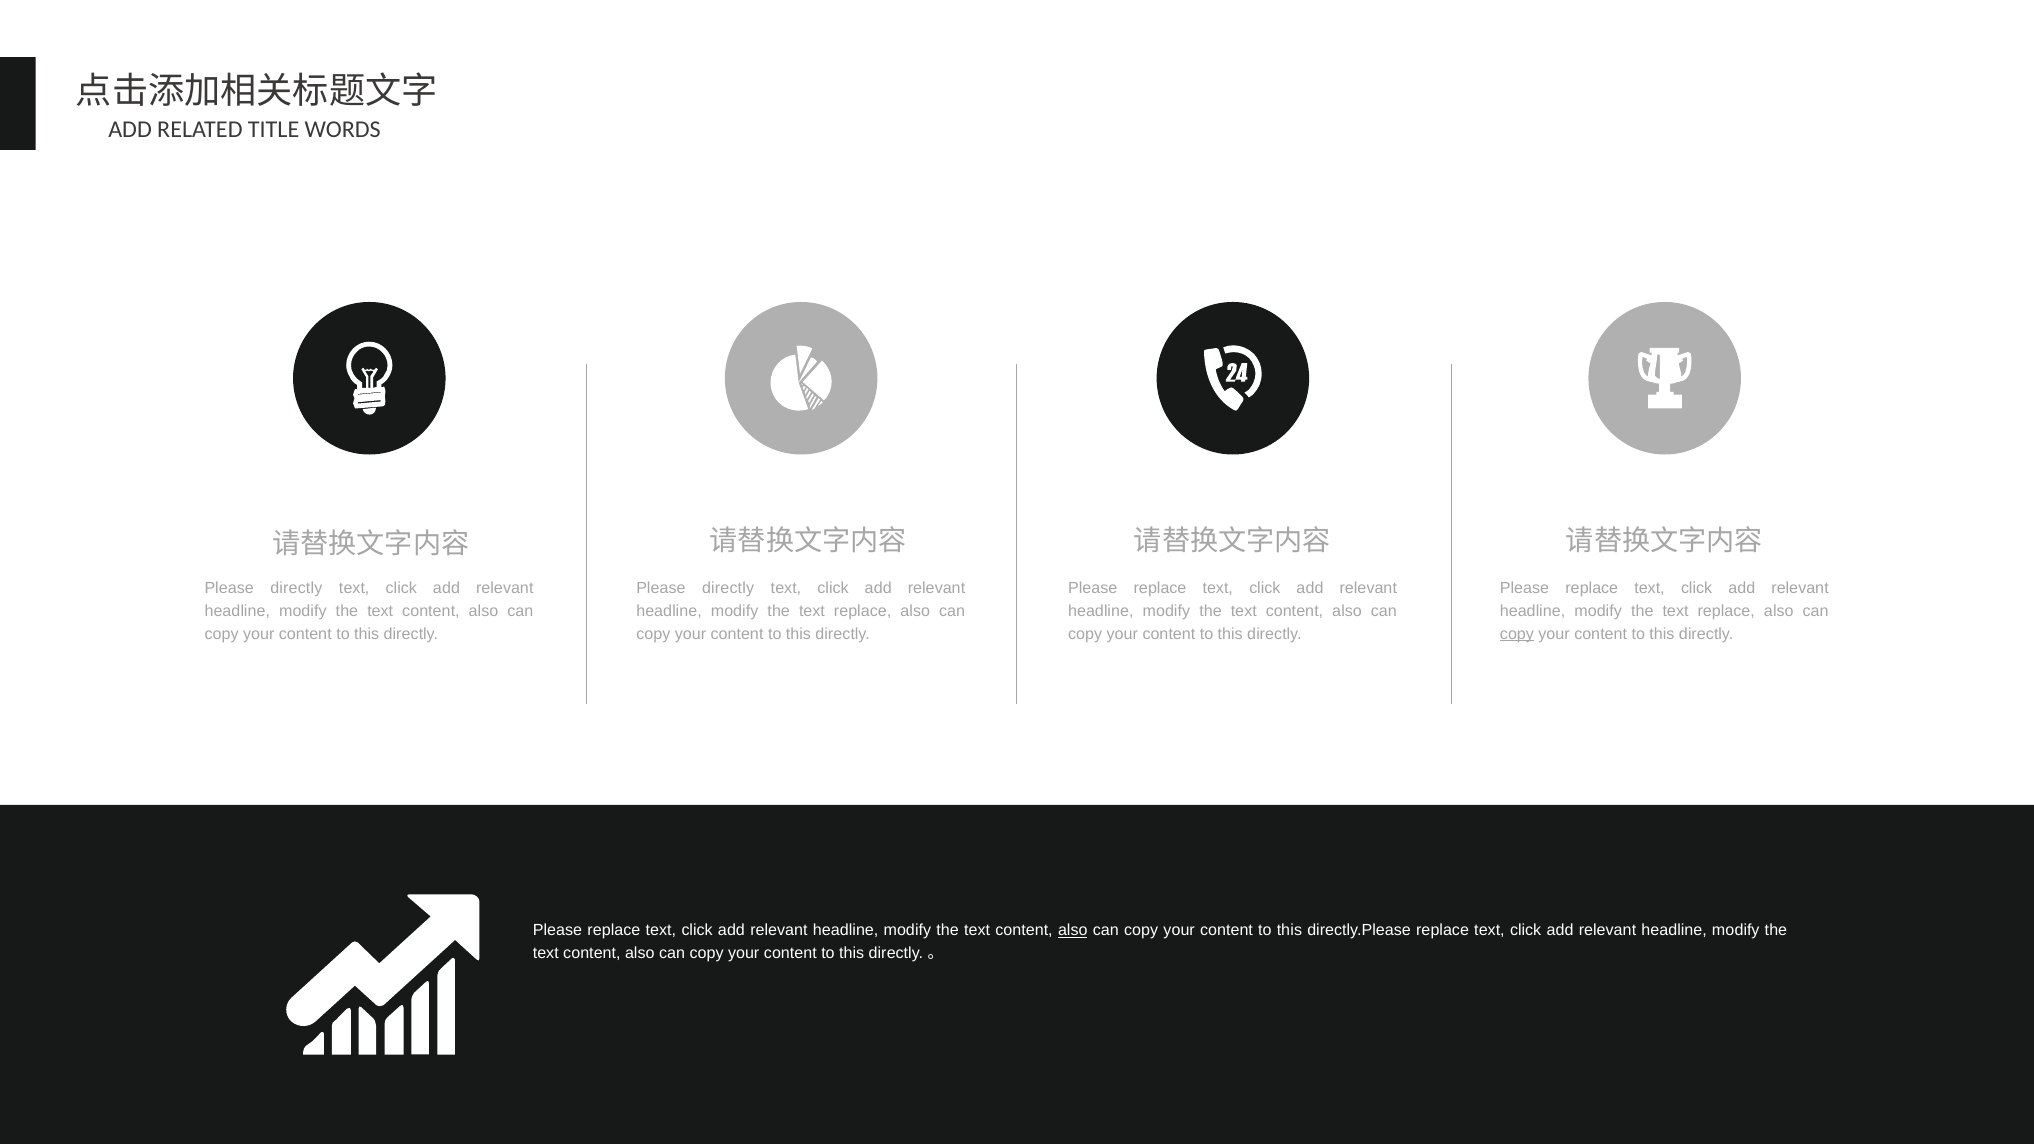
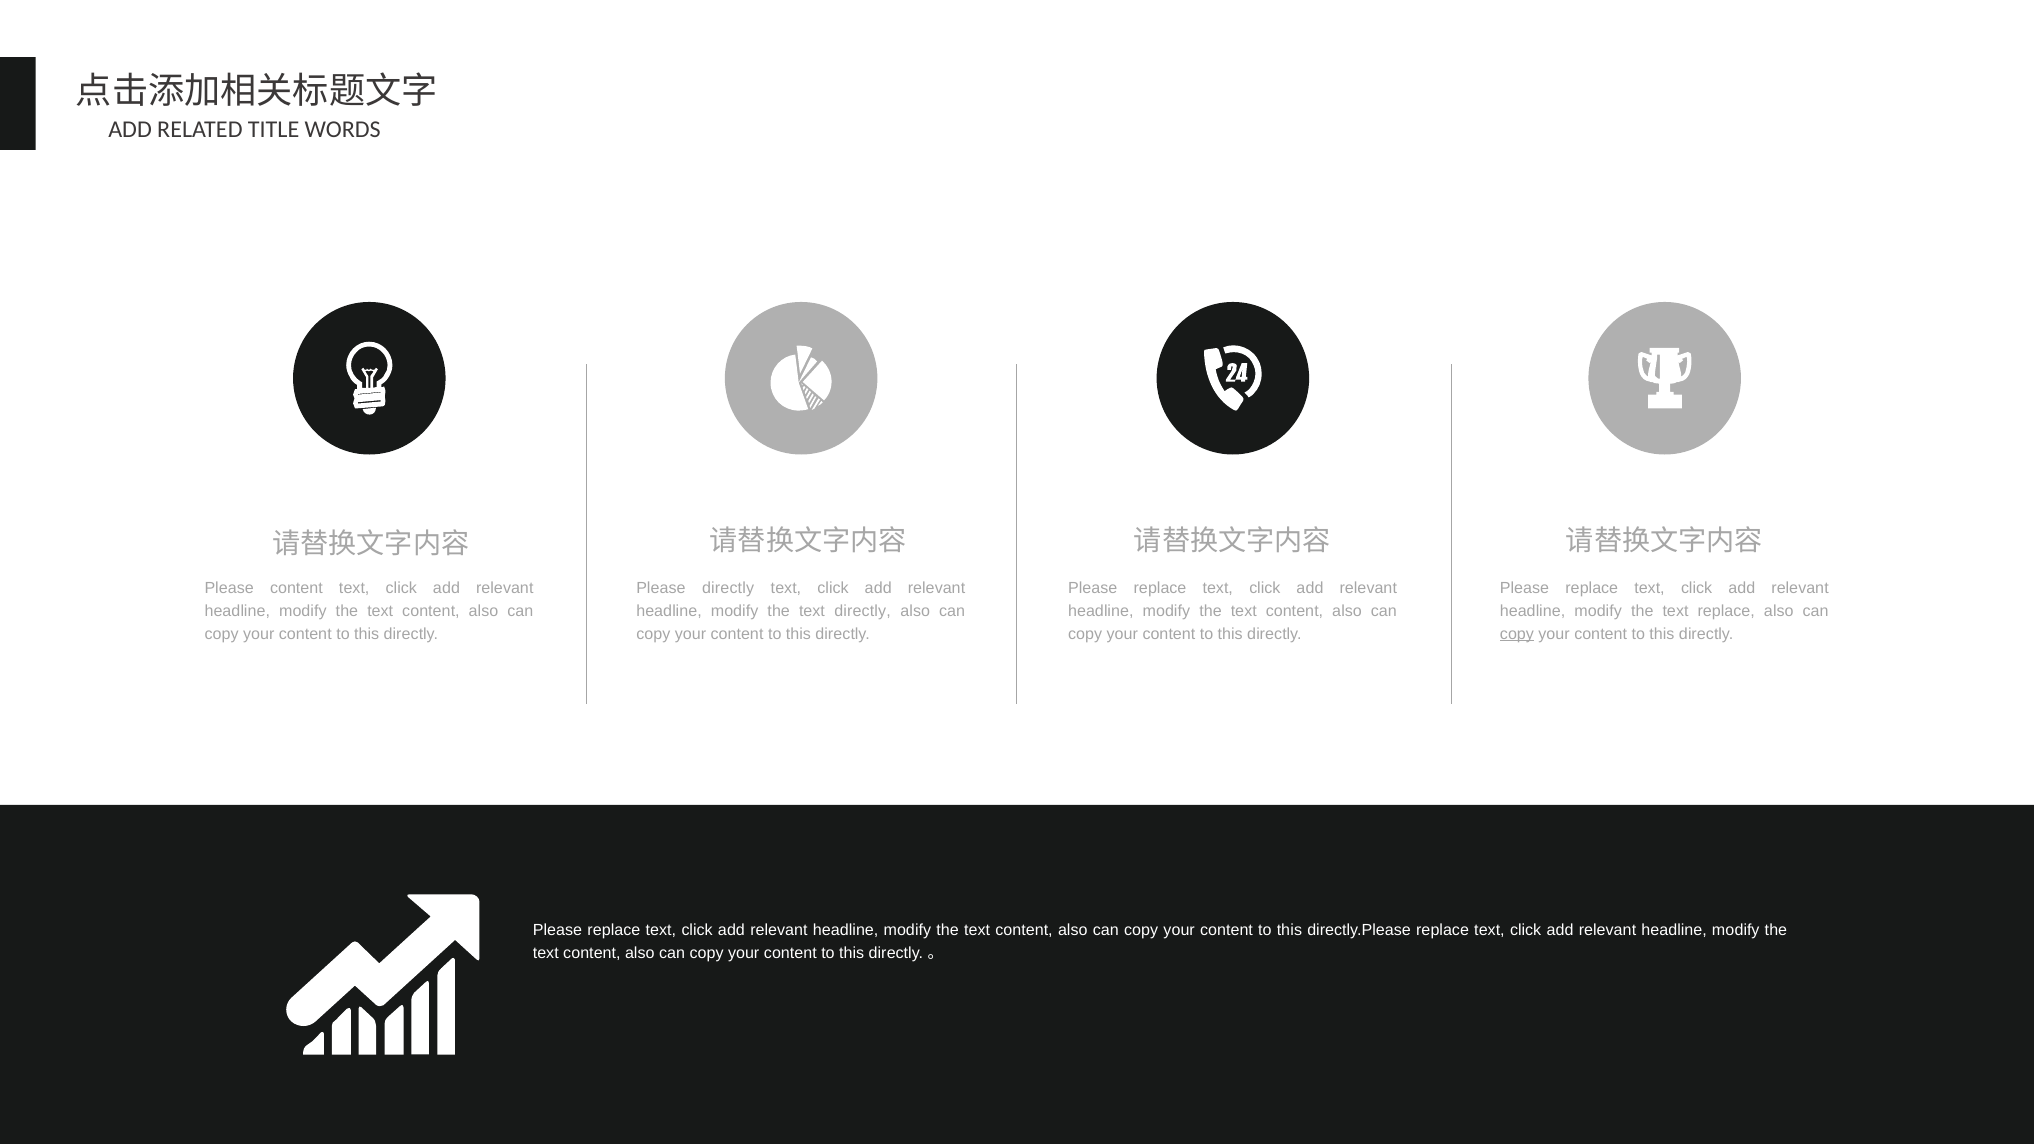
directly: directly -> content (296, 588)
replace: replace -> directly (863, 611)
also underline: present -> none (1073, 930)
